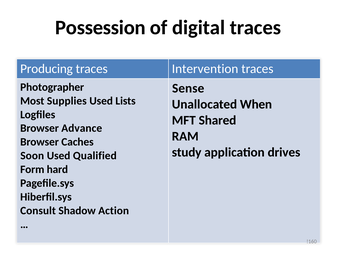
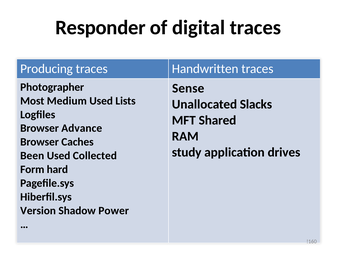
Possession: Possession -> Responder (100, 28)
Intervention: Intervention -> Handwritten (205, 69)
Supplies: Supplies -> Medium (67, 101)
When: When -> Slacks (256, 104)
Soon: Soon -> Been (32, 156)
Qualified: Qualified -> Collected (95, 156)
Consult: Consult -> Version (38, 210)
Action: Action -> Power (114, 210)
